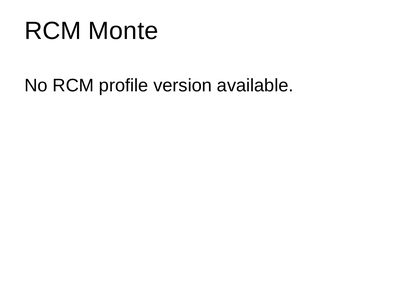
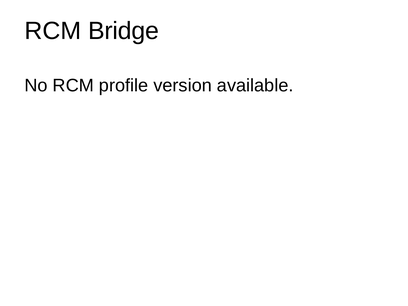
Monte: Monte -> Bridge (123, 31)
